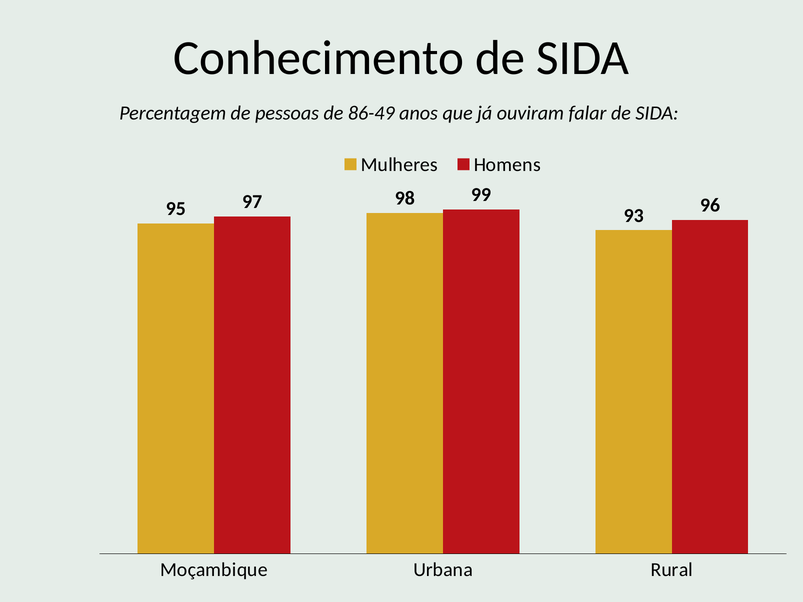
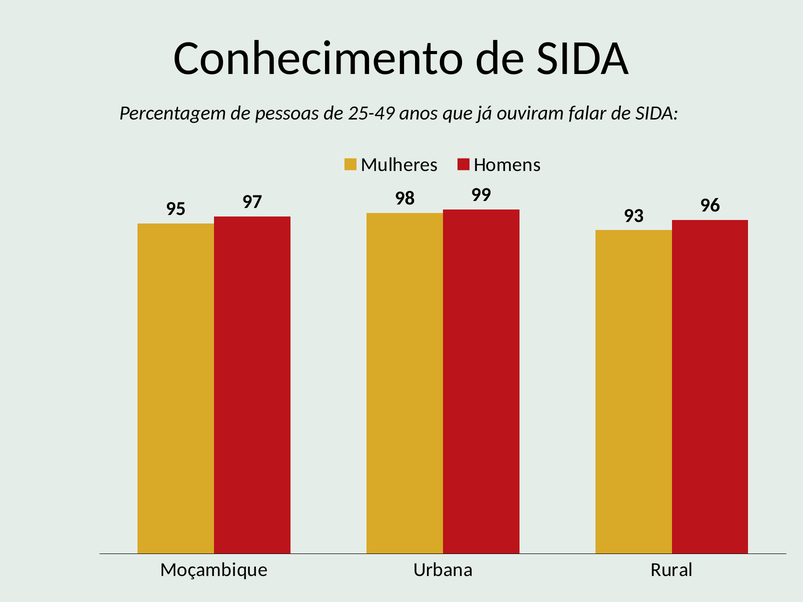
86-49: 86-49 -> 25-49 (371, 113)
